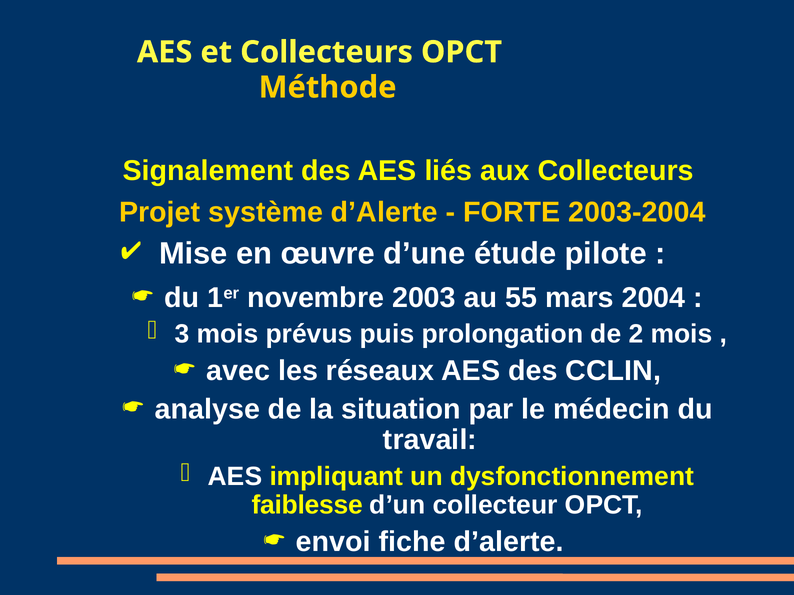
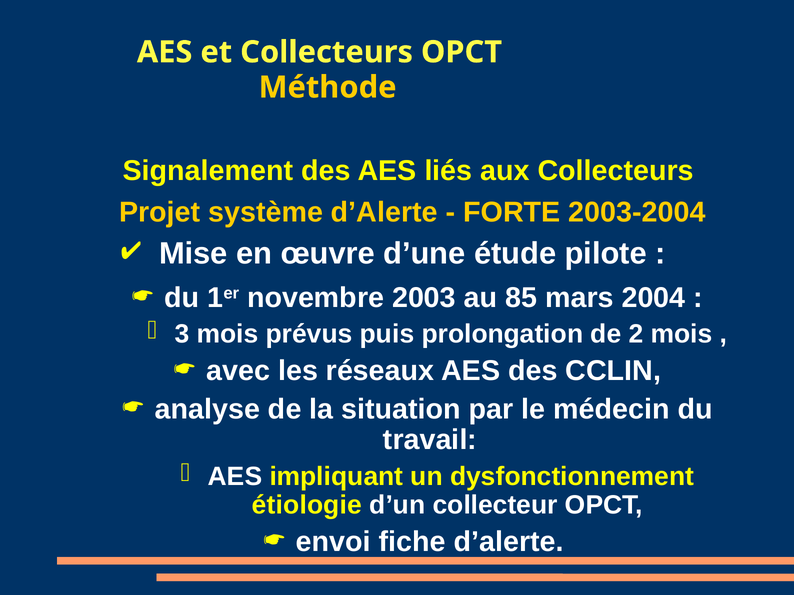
55: 55 -> 85 (521, 298)
faiblesse: faiblesse -> étiologie (307, 505)
